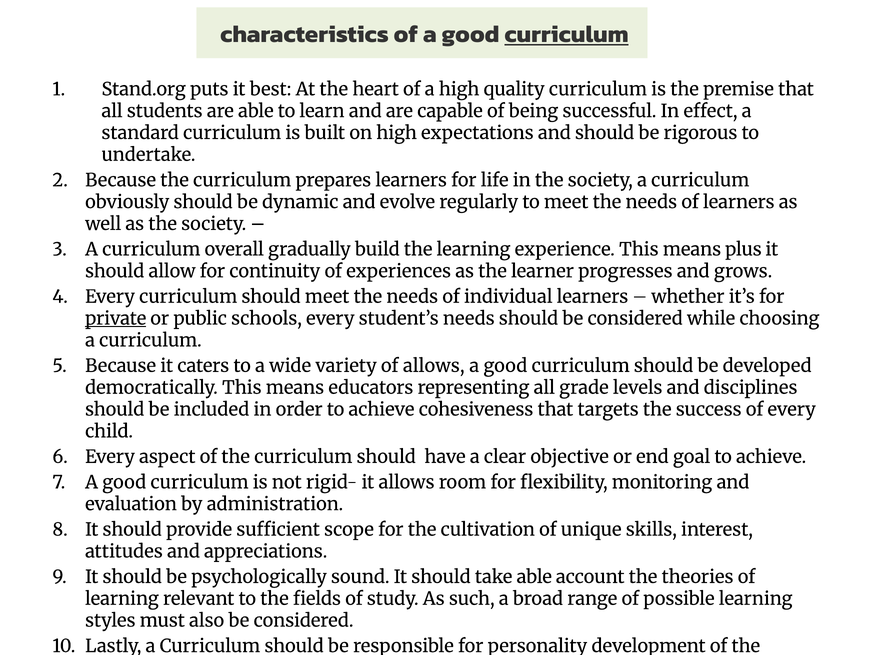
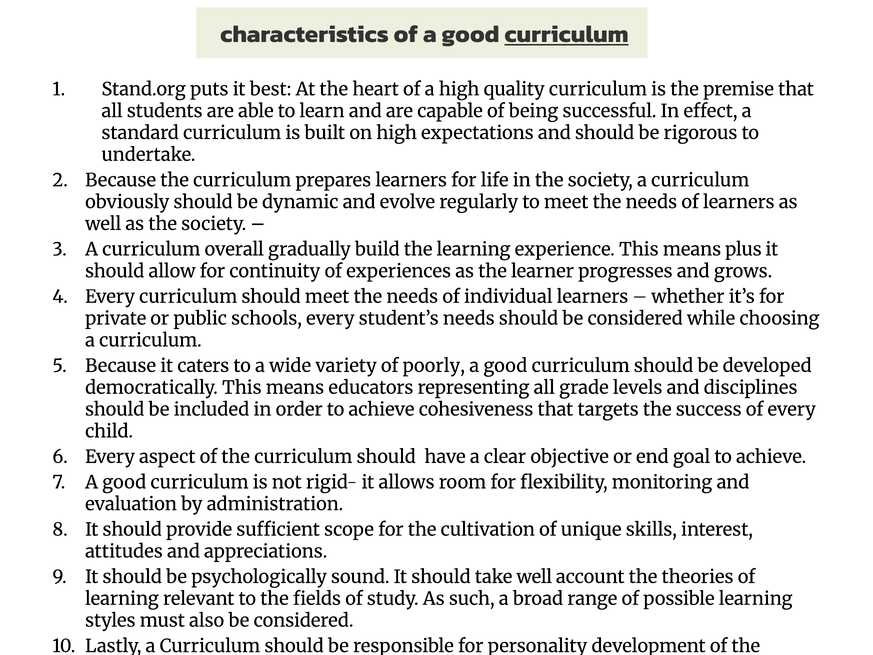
private underline: present -> none (116, 318)
of allows: allows -> poorly (434, 366)
take able: able -> well (534, 577)
